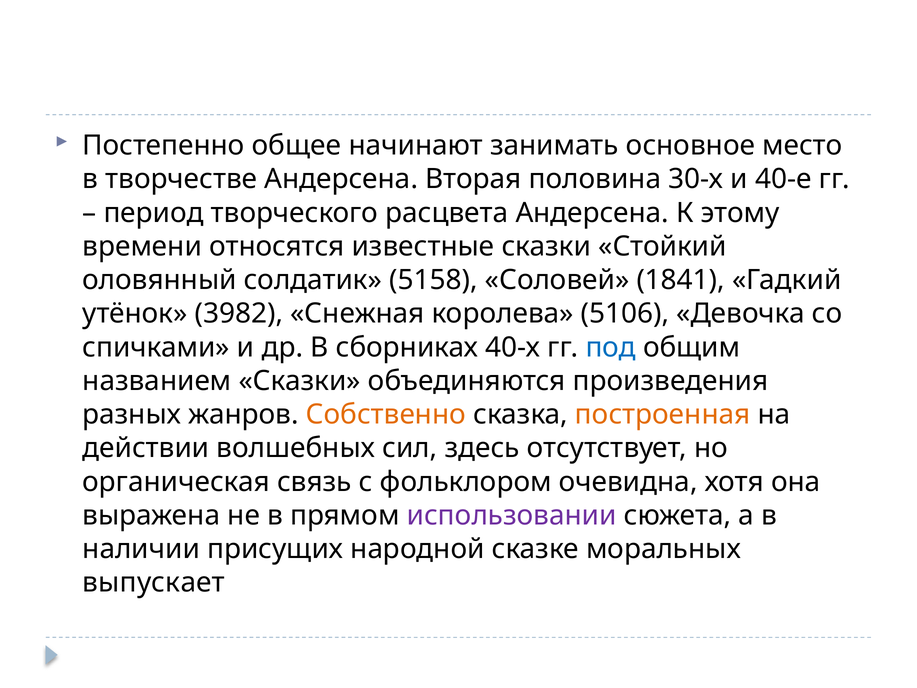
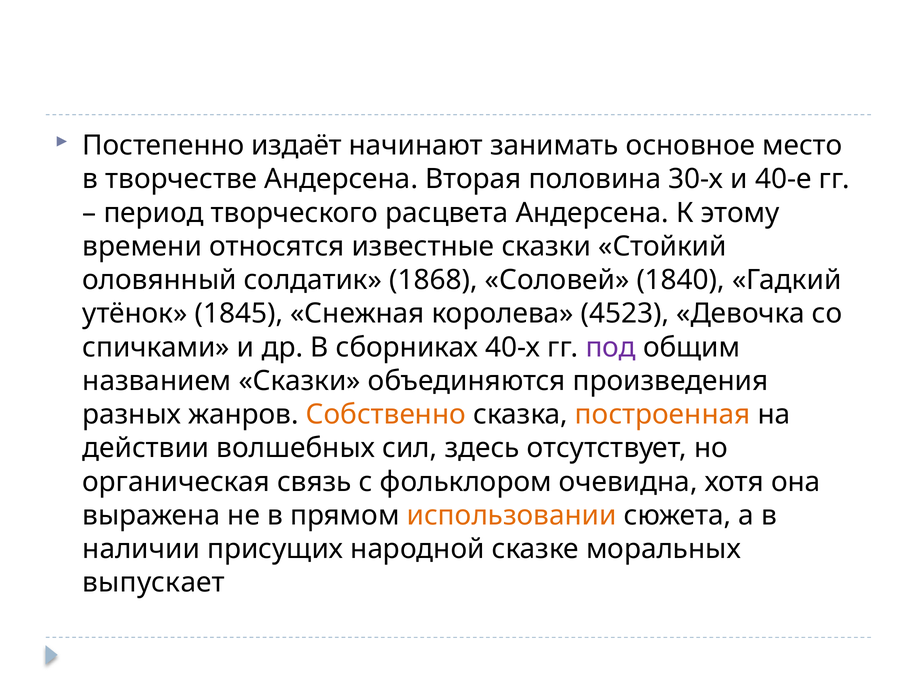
общее: общее -> издаёт (297, 146)
5158: 5158 -> 1868 (434, 280)
1841: 1841 -> 1840 (681, 280)
3982: 3982 -> 1845 (239, 314)
5106: 5106 -> 4523 (625, 314)
под colour: blue -> purple (611, 347)
использовании colour: purple -> orange (512, 515)
